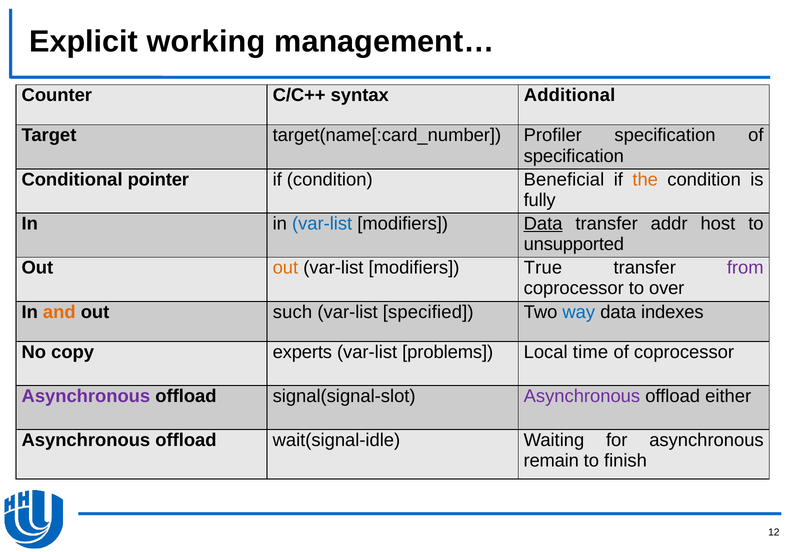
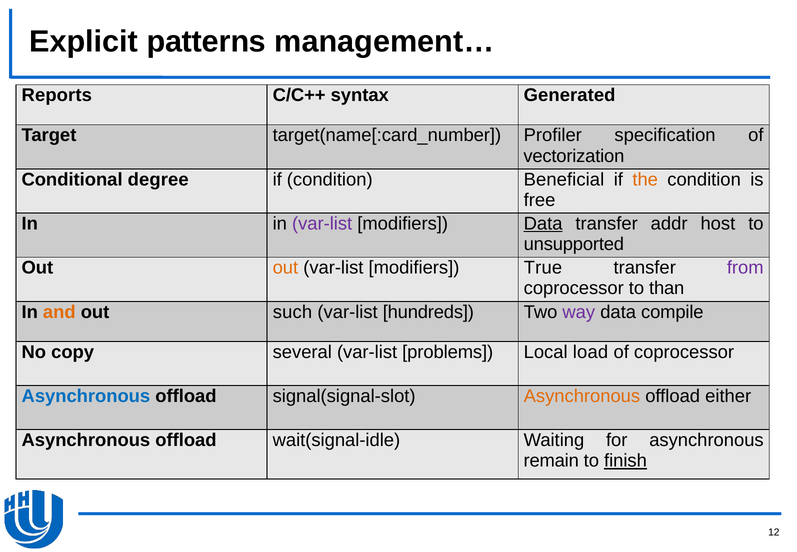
working: working -> patterns (206, 41)
Counter: Counter -> Reports (57, 95)
Additional: Additional -> Generated (570, 95)
specification: specification -> vectorization (574, 156)
pointer: pointer -> degree (158, 179)
fully: fully -> free (540, 200)
var-list colour: blue -> purple (322, 224)
over: over -> than (667, 288)
specified: specified -> hundreds (428, 312)
way colour: blue -> purple (579, 312)
indexes: indexes -> compile (672, 312)
experts: experts -> several (302, 352)
time: time -> load (590, 352)
Asynchronous colour: purple -> blue (86, 396)
Asynchronous colour: purple -> orange (582, 396)
finish underline: none -> present (625, 461)
